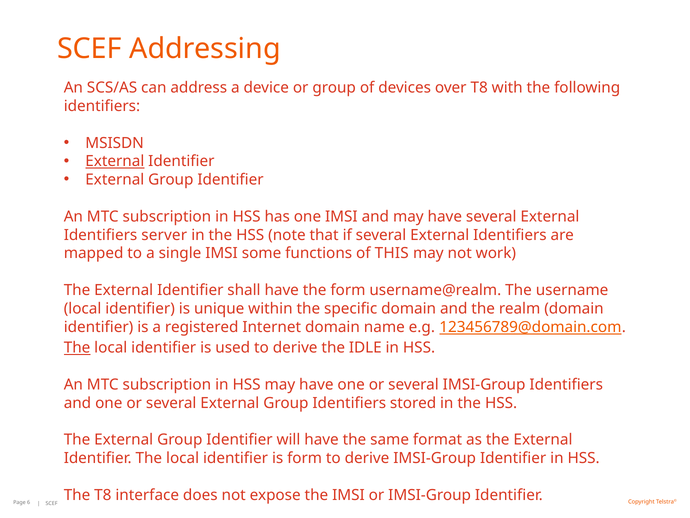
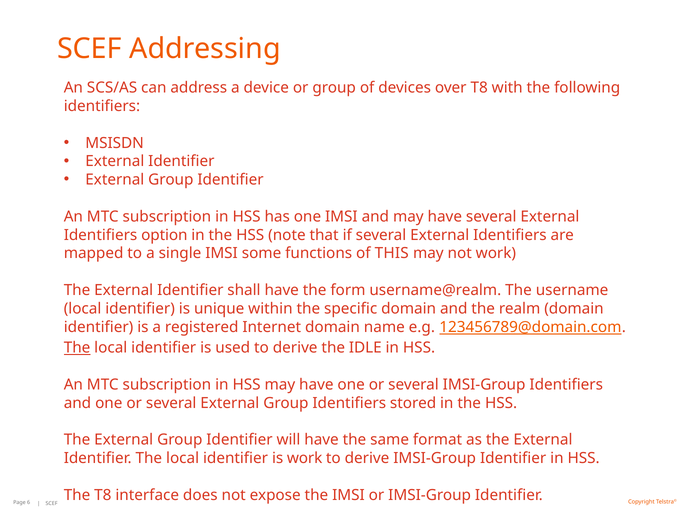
External underline: present -> none (115, 161)
server: server -> option (164, 235)
is form: form -> work (305, 458)
